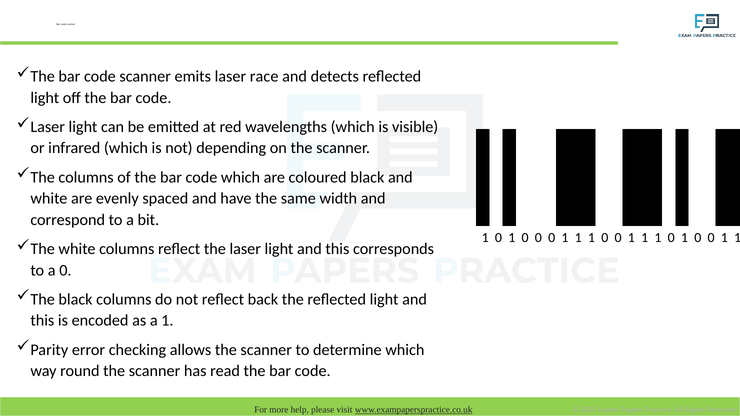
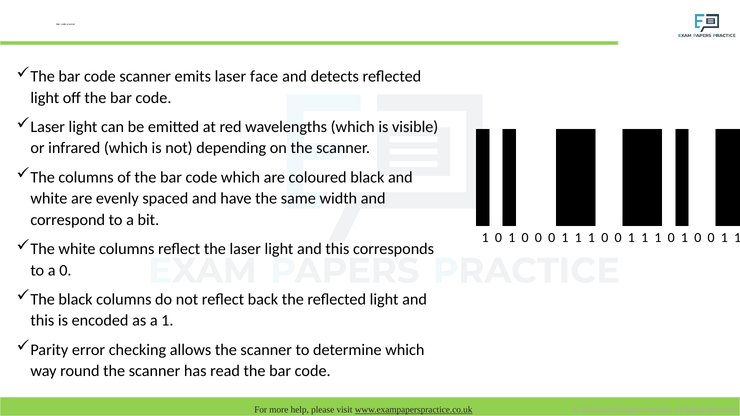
race: race -> face (264, 76)
